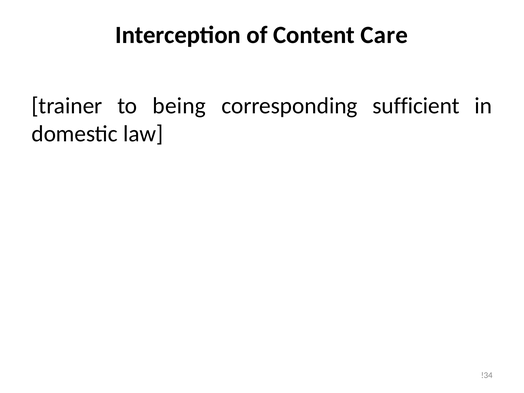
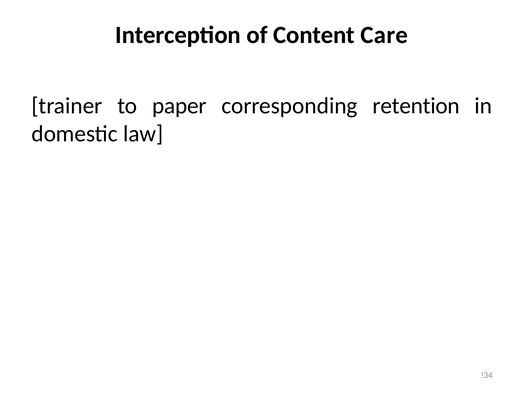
being: being -> paper (179, 106)
sufficient: sufficient -> retention (416, 106)
